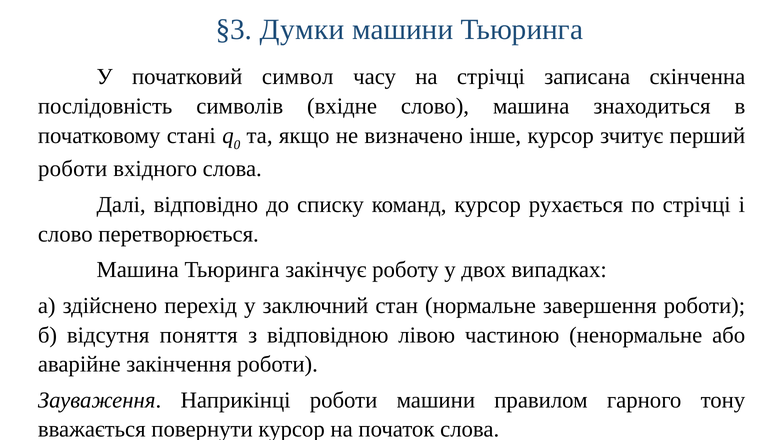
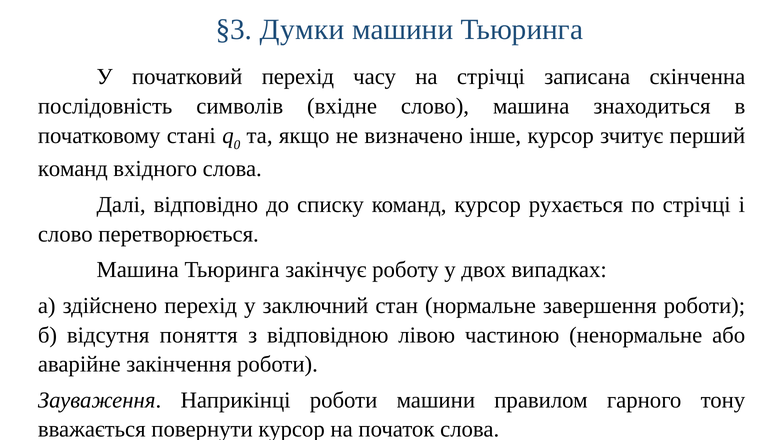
початковий символ: символ -> перехід (298, 77)
роботи: роботи -> команд (73, 169)
